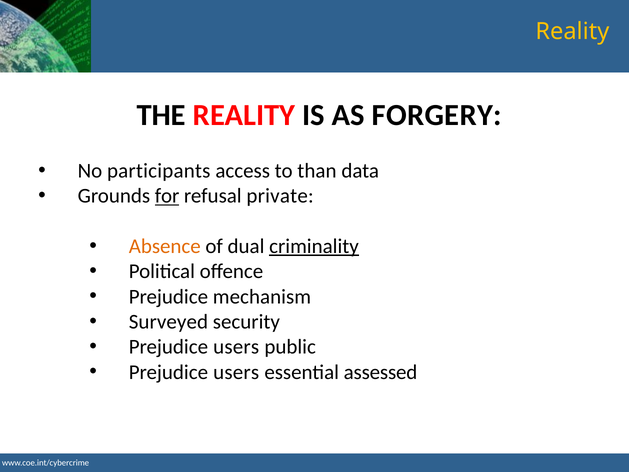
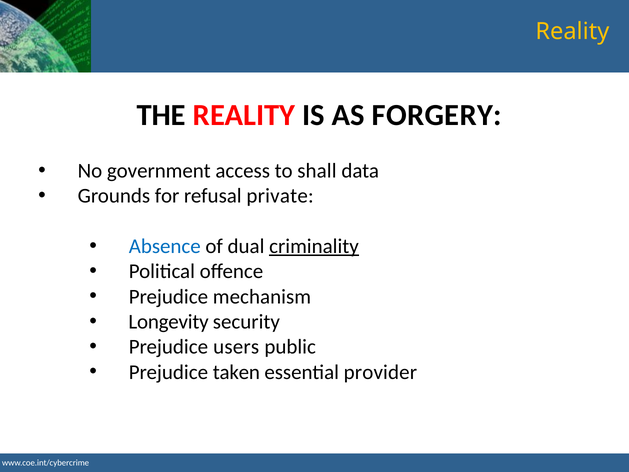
participants: participants -> government (159, 171)
than: than -> shall (317, 171)
for underline: present -> none (167, 196)
Absence colour: orange -> blue (165, 246)
Surveyed: Surveyed -> Longevity (169, 322)
users: users -> taken (236, 372)
assessed: assessed -> provider (380, 372)
